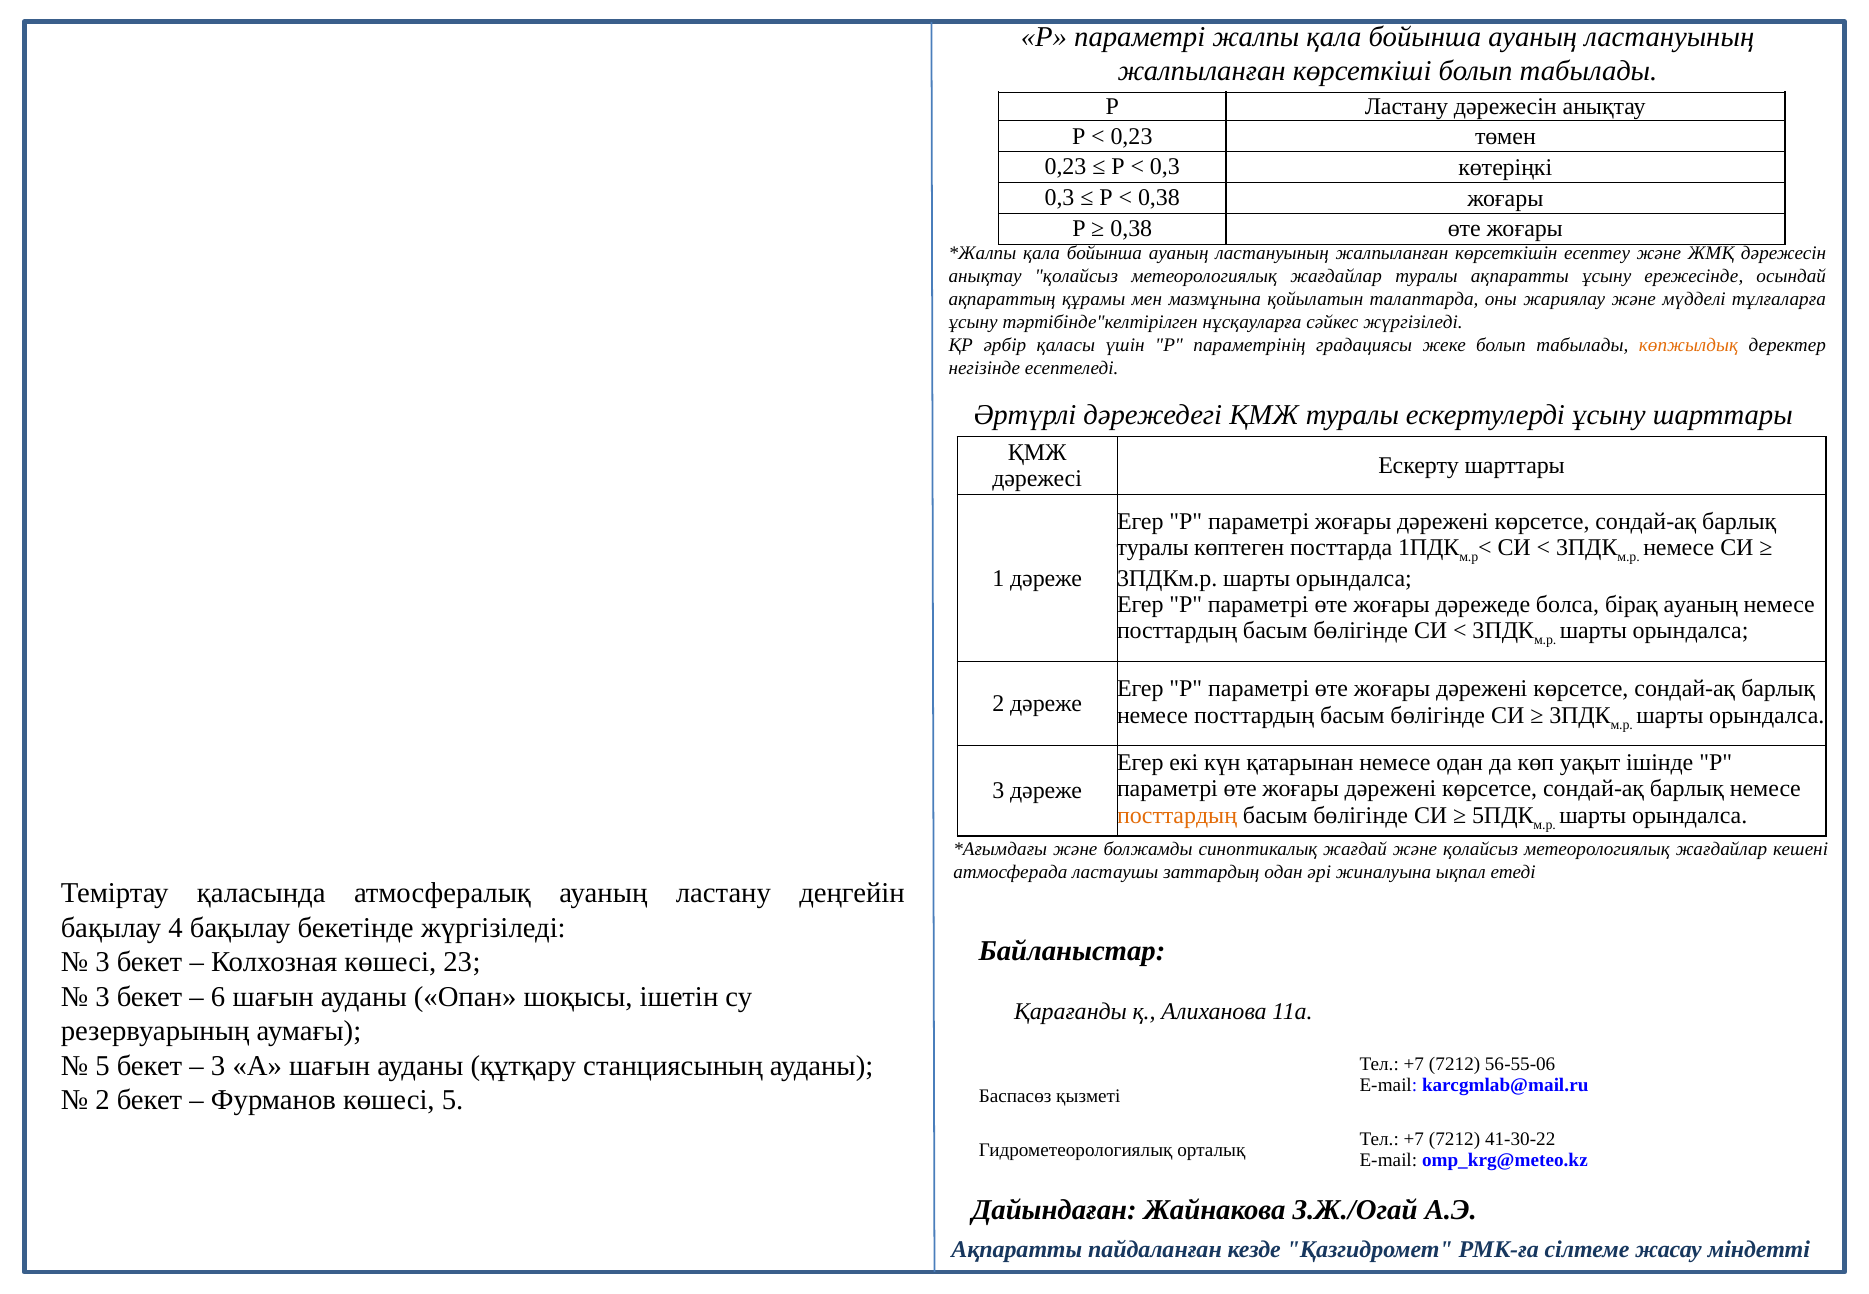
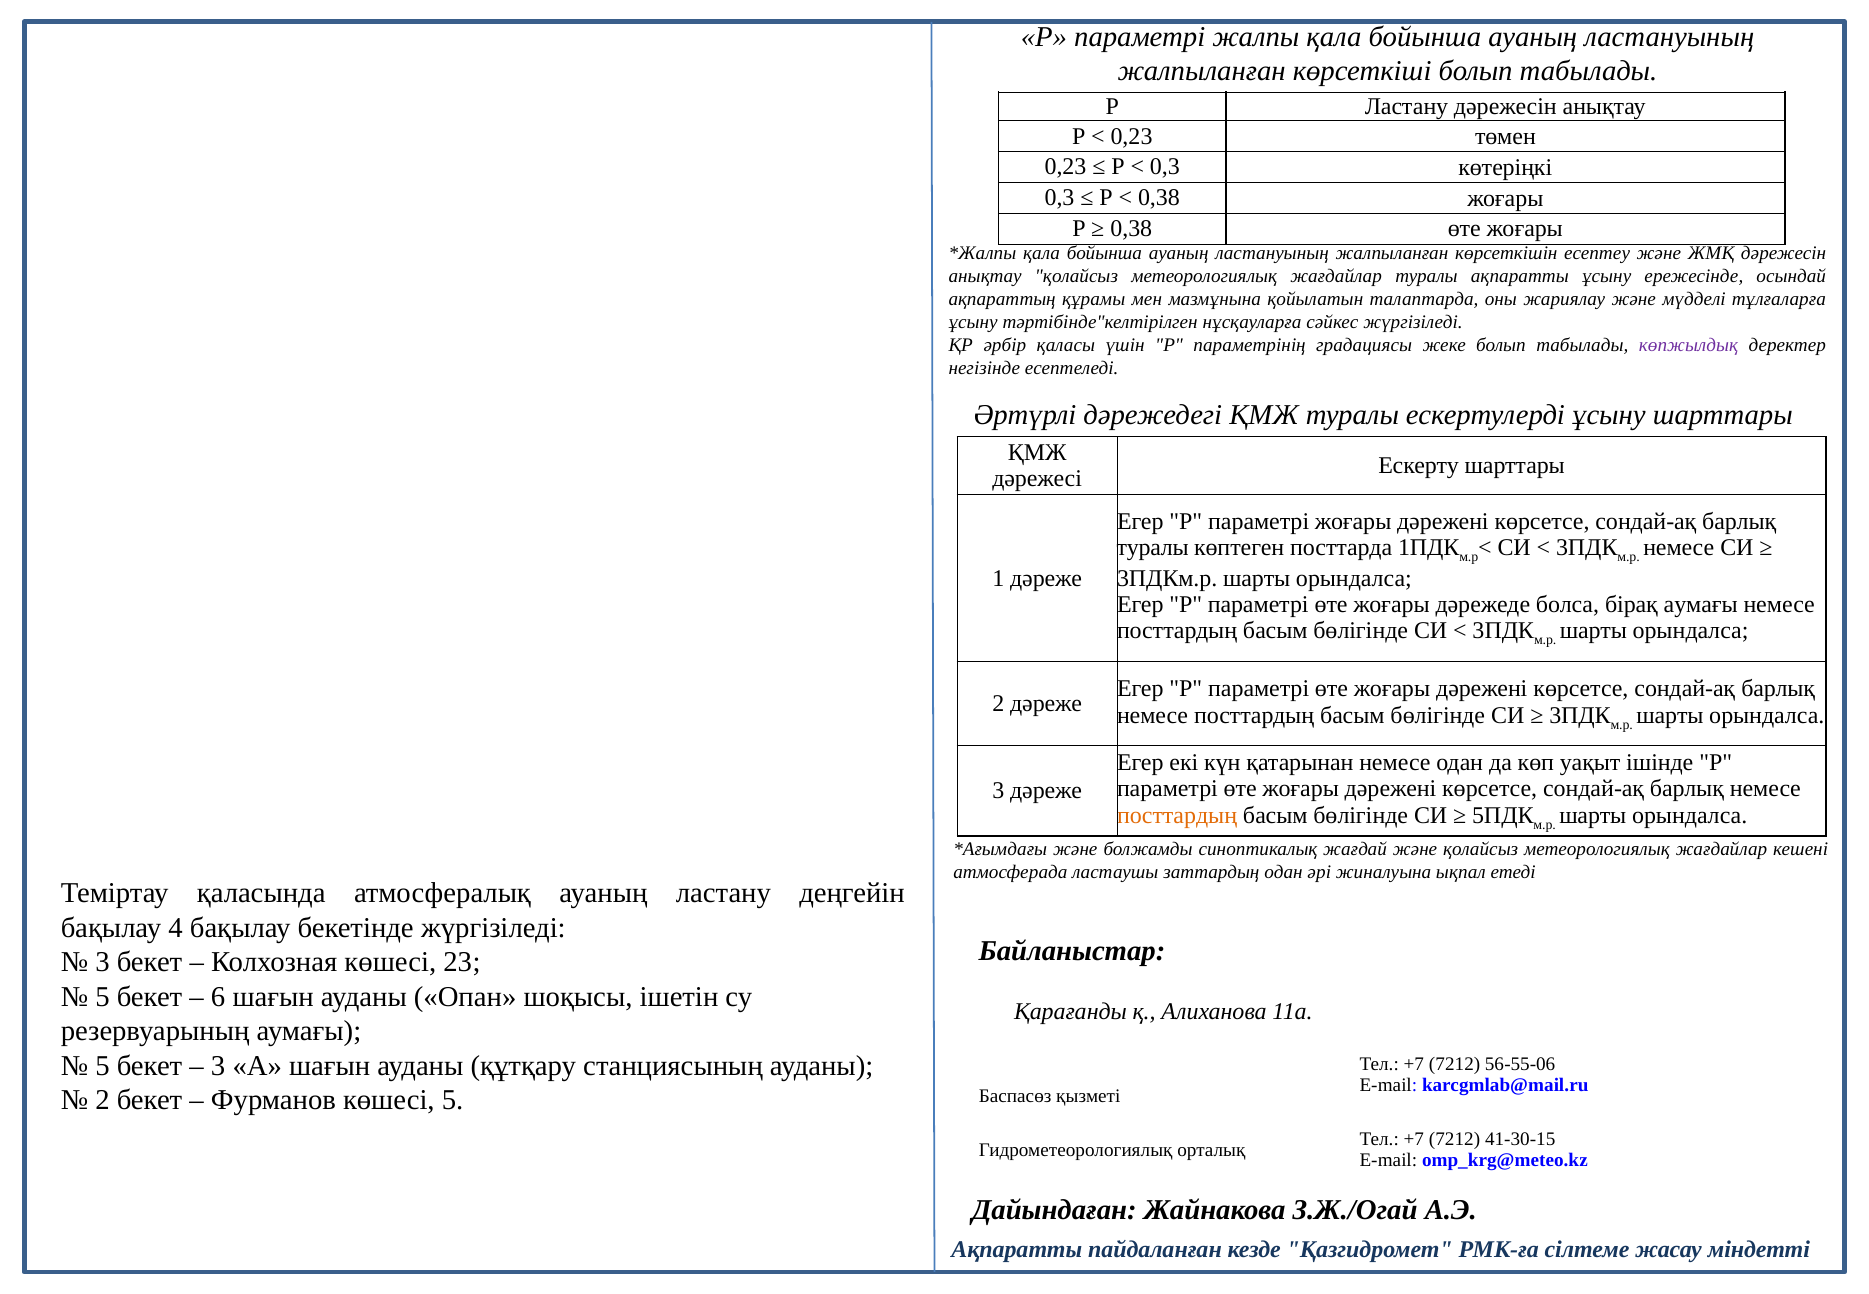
көпжылдық colour: orange -> purple (1688, 345)
бірақ ауаның: ауаның -> аумағы (1701, 605)
3: 3 -> 5 (102, 997)
41-30-22: 41-30-22 -> 41-30-15 (1520, 1139)
